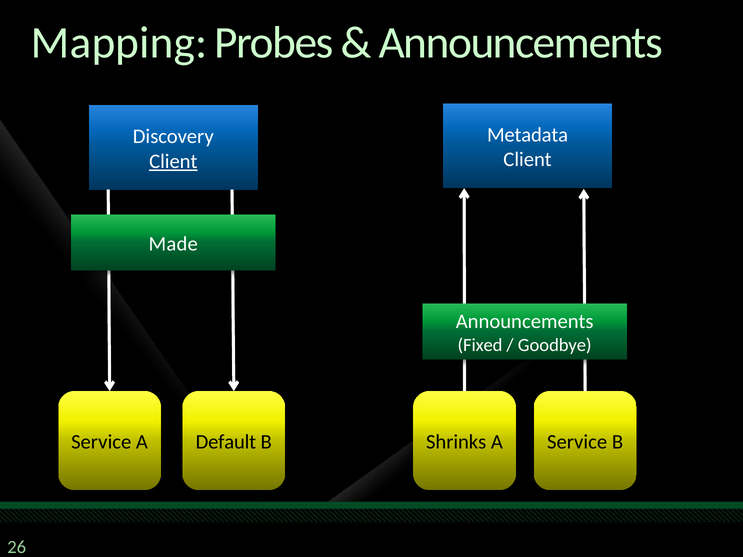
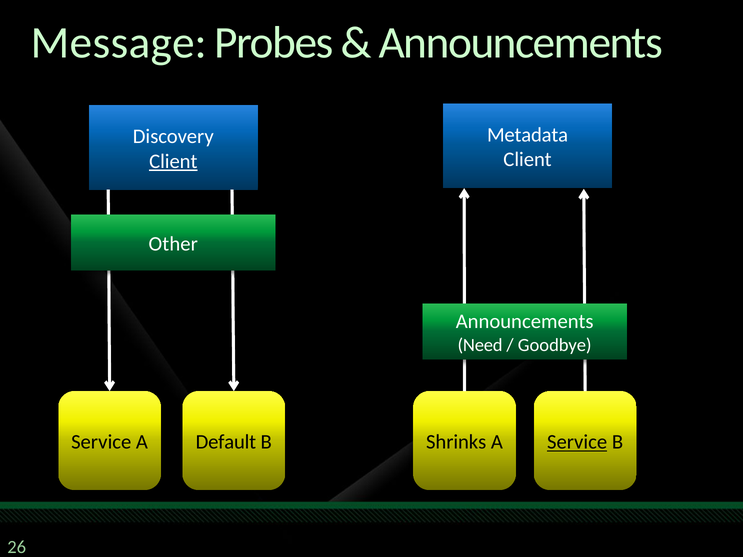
Mapping: Mapping -> Message (119, 43)
Made: Made -> Other (173, 244)
Fixed: Fixed -> Need (480, 345)
Service underline: none -> present (577, 442)
